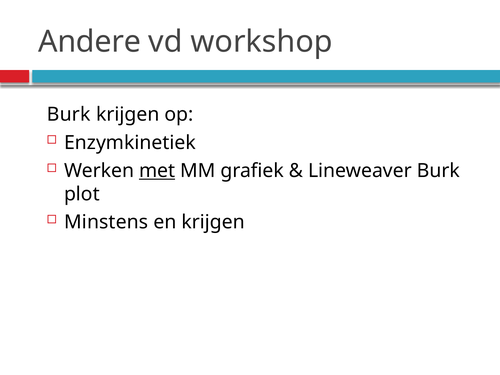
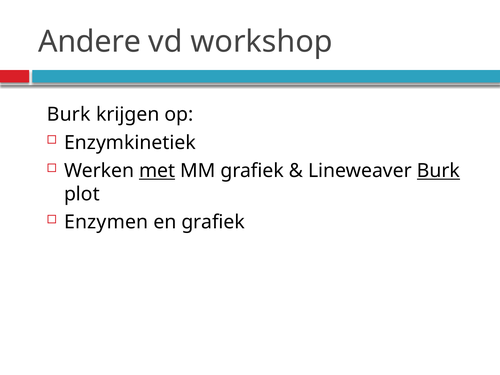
Burk underline: none -> present (438, 171)
Minstens: Minstens -> Enzymen (106, 222)
en krijgen: krijgen -> grafiek (213, 222)
